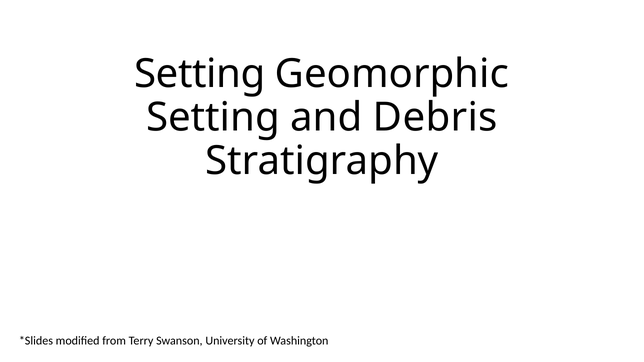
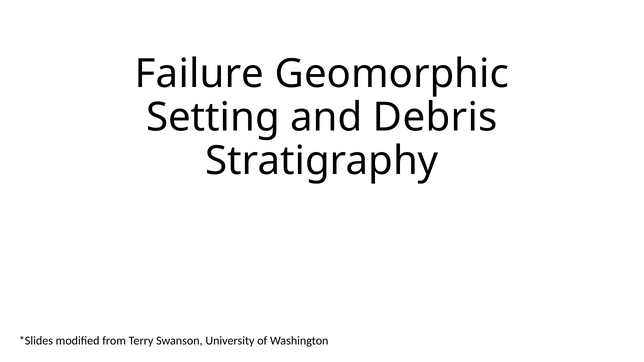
Setting: Setting -> Failure (200, 74)
